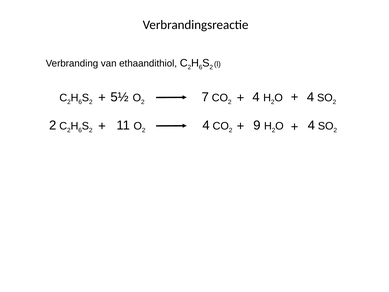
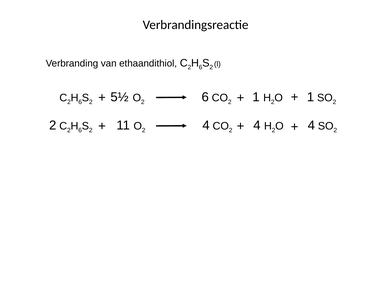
2 7: 7 -> 6 (205, 97)
4: 4 -> 1 (256, 97)
4: 4 -> 1 (310, 97)
9: 9 -> 4 (257, 125)
